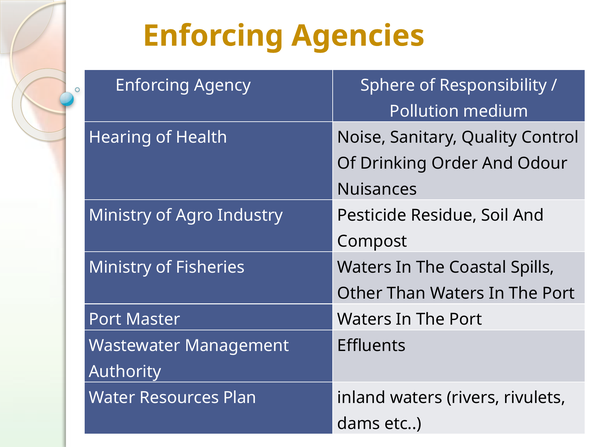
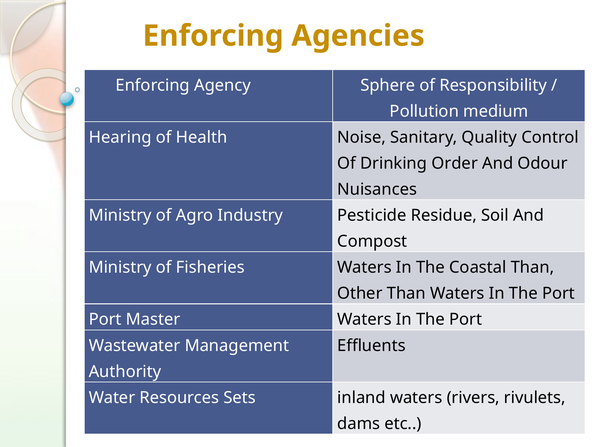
Coastal Spills: Spills -> Than (532, 267)
Plan: Plan -> Sets (240, 397)
